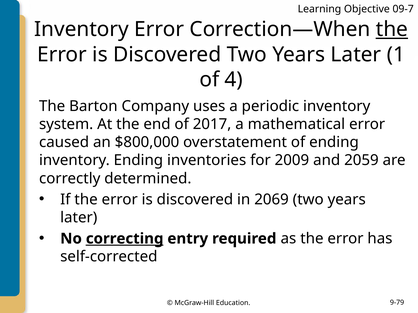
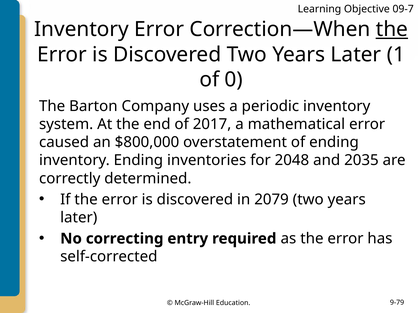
4: 4 -> 0 (234, 80)
2009: 2009 -> 2048 (292, 161)
2059: 2059 -> 2035 (361, 161)
2069: 2069 -> 2079 (272, 200)
correcting underline: present -> none (125, 239)
